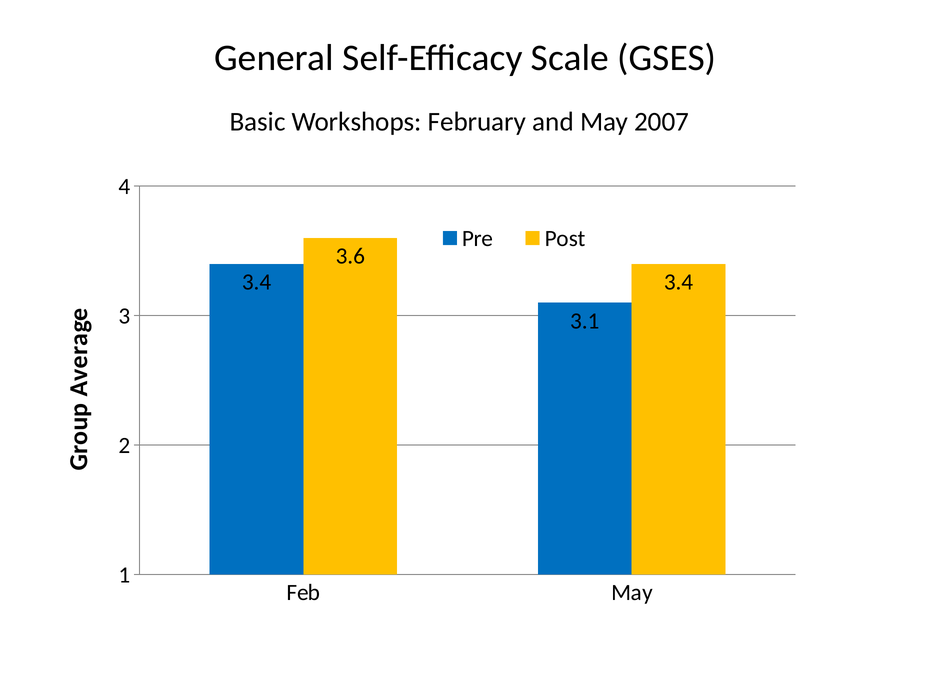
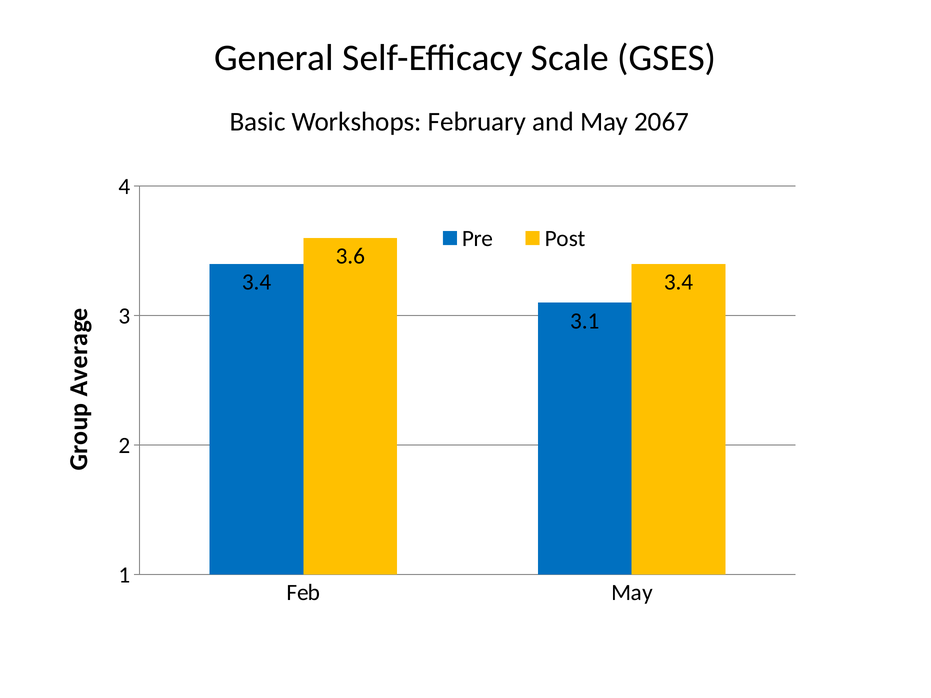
2007: 2007 -> 2067 (662, 122)
